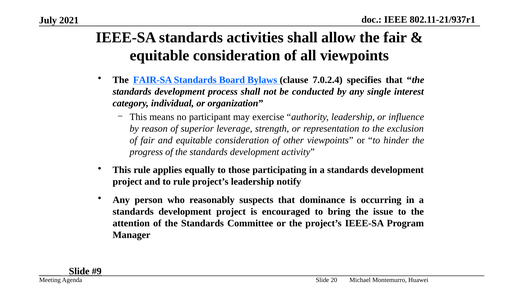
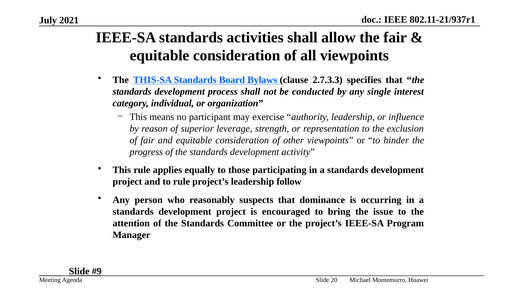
FAIR-SA: FAIR-SA -> THIS-SA (153, 80)
7.0.2.4: 7.0.2.4 -> 2.7.3.3 (328, 80)
notify: notify -> follow (289, 182)
